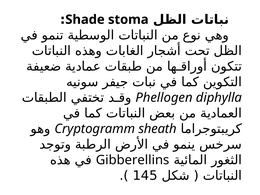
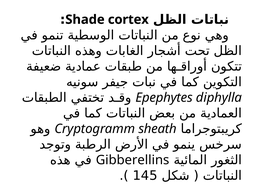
stoma: stoma -> cortex (128, 20)
Phellogen: Phellogen -> Epephytes (164, 98)
